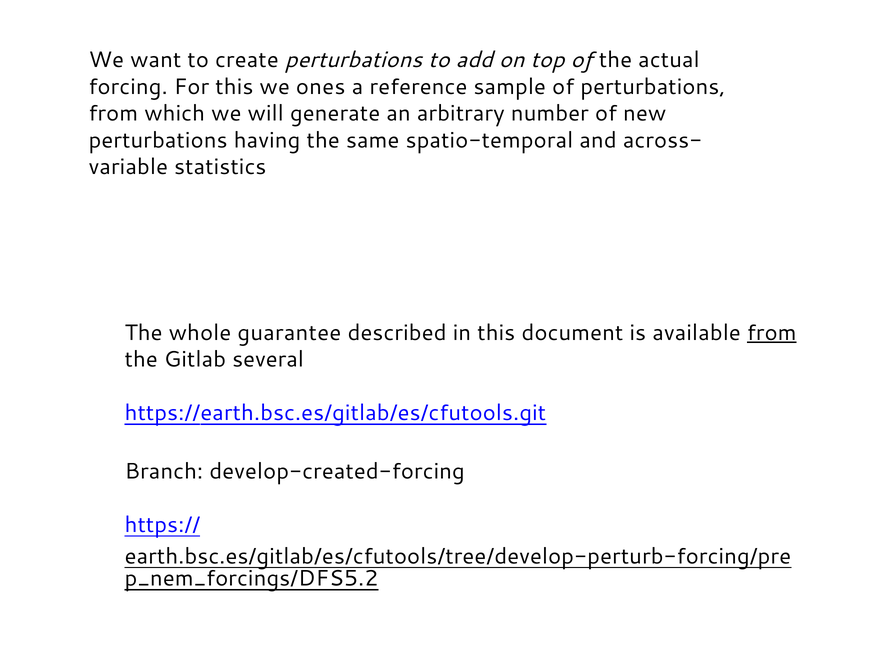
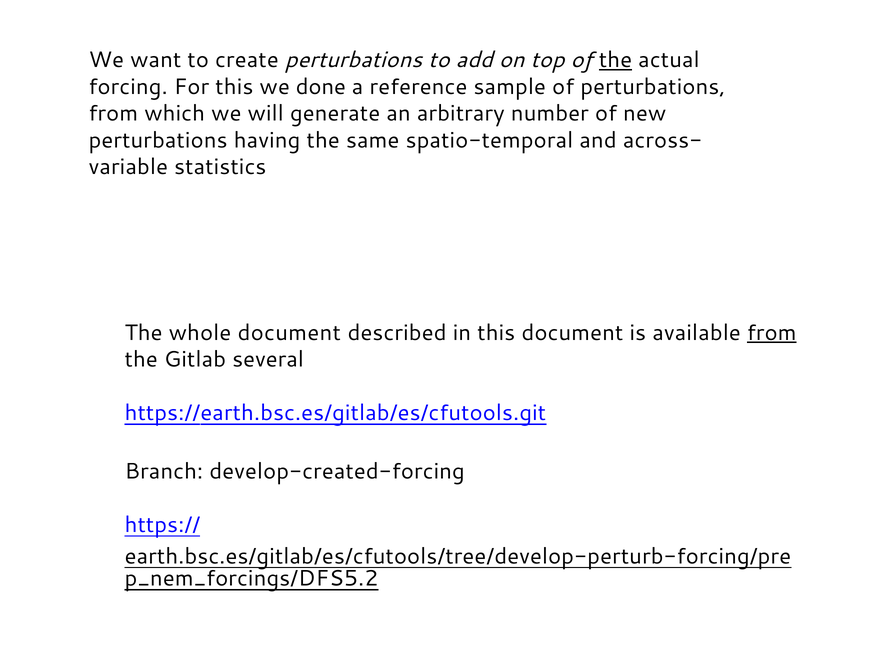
the underline: none -> present (615, 60)
ones: ones -> done (321, 87)
whole guarantee: guarantee -> document (289, 333)
